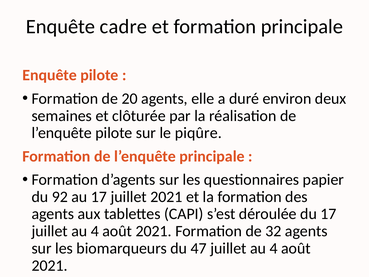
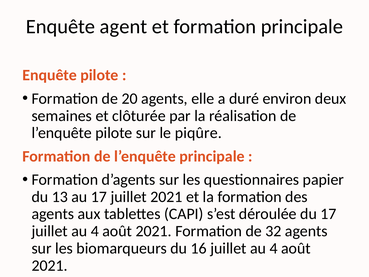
cadre: cadre -> agent (123, 27)
92: 92 -> 13 (60, 197)
47: 47 -> 16 (199, 248)
